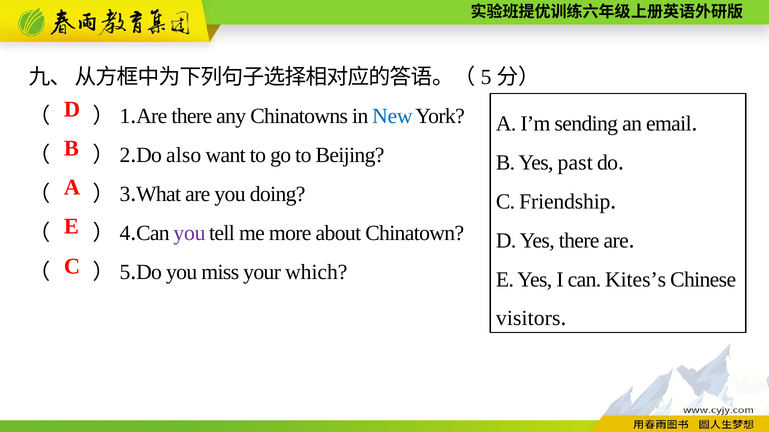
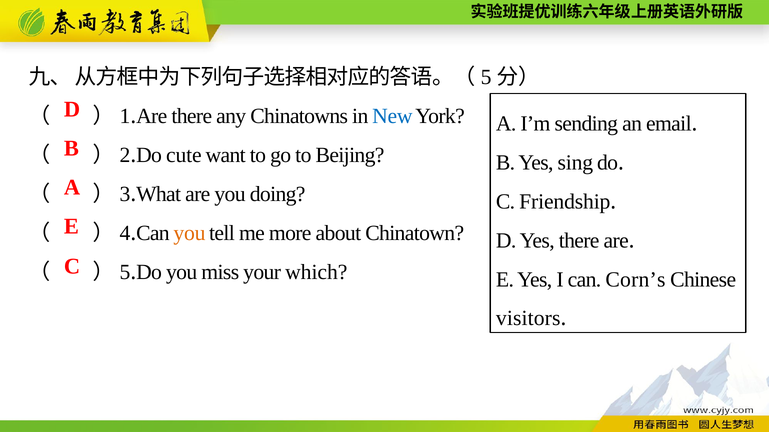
also: also -> cute (184, 155)
past: past -> sing (575, 163)
you colour: purple -> orange (189, 233)
Kites’s: Kites’s -> Corn’s (635, 280)
